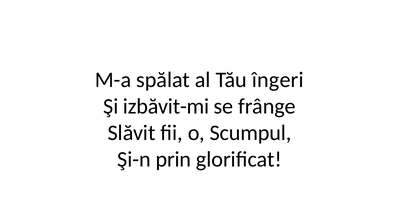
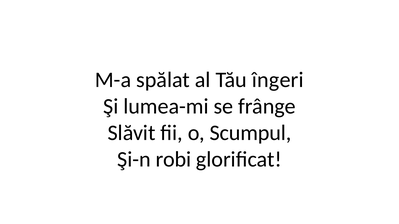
izbăvit-mi: izbăvit-mi -> lumea-mi (166, 106)
prin: prin -> robi (173, 160)
